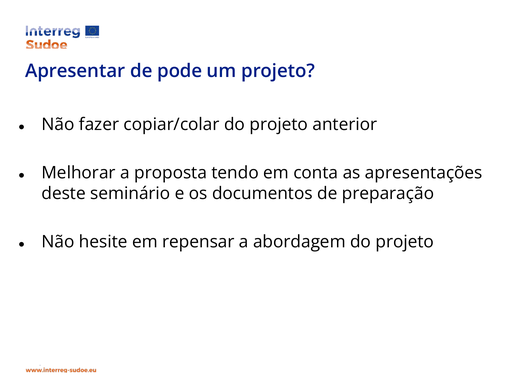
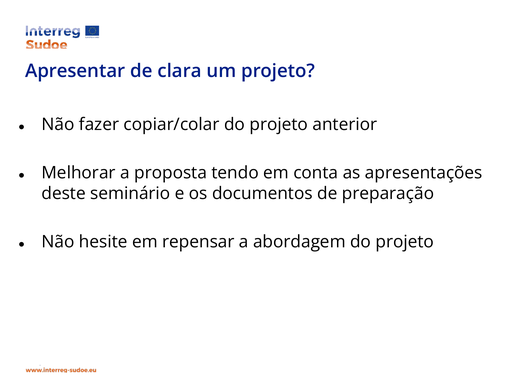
pode: pode -> clara (180, 71)
